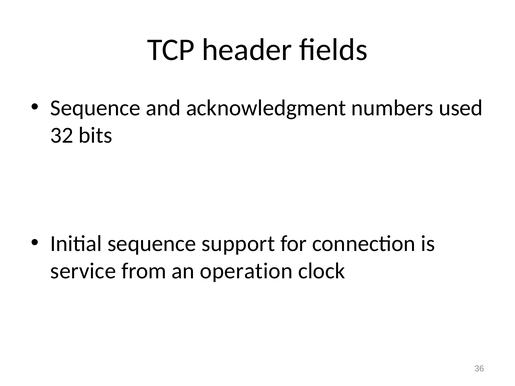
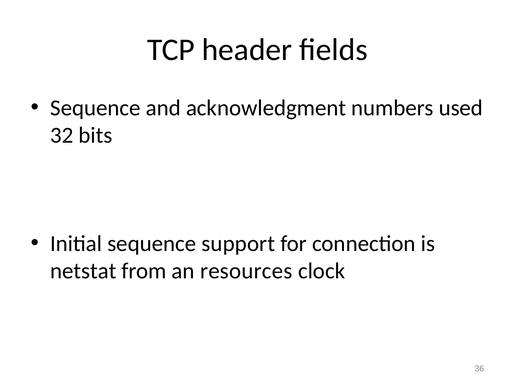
service: service -> netstat (83, 271)
operation: operation -> resources (246, 271)
